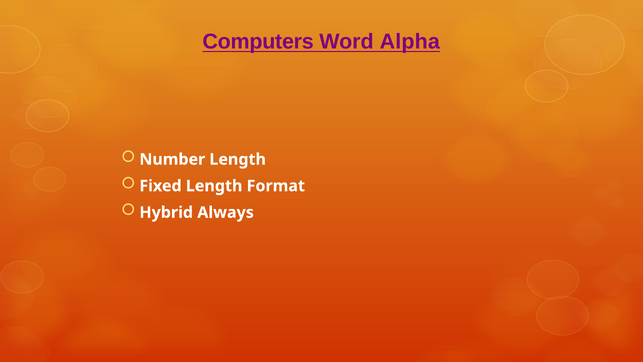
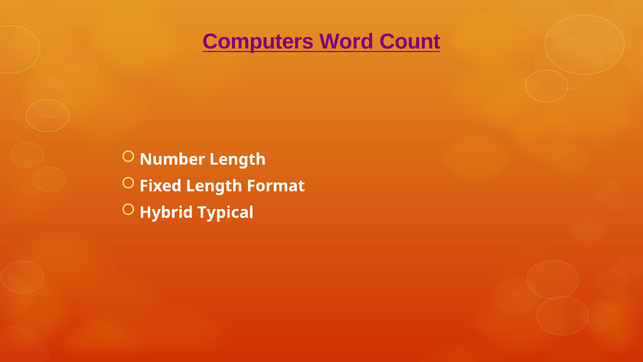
Alpha: Alpha -> Count (410, 42)
Always: Always -> Typical (226, 212)
